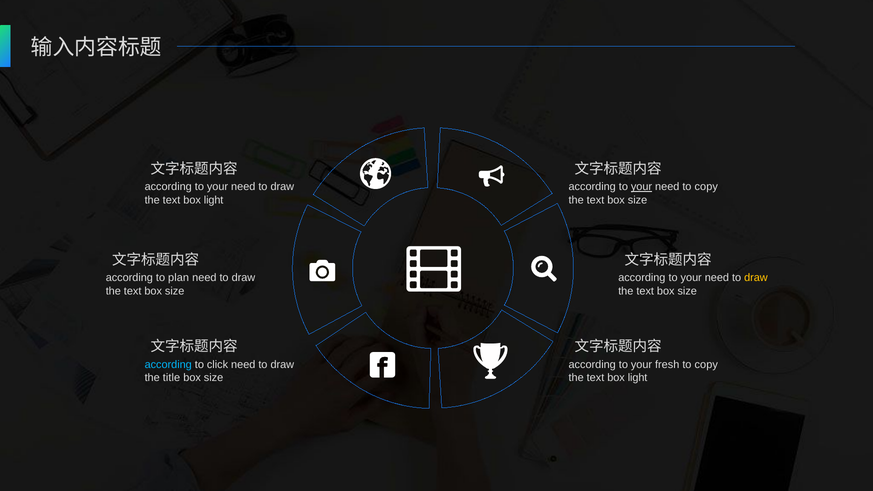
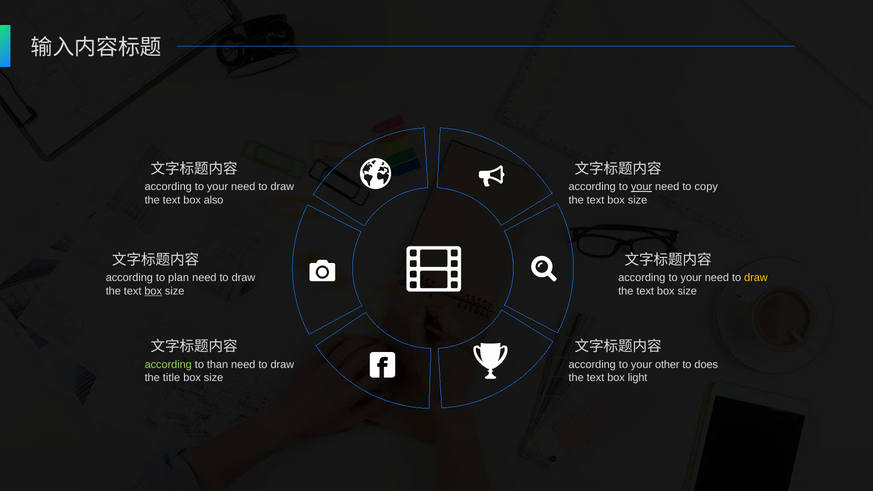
light: light -> also (214, 200)
box underline: none -> present (153, 291)
according colour: light blue -> light green (168, 365)
click: click -> than (218, 365)
fresh: fresh -> other (667, 365)
copy: copy -> does (706, 365)
